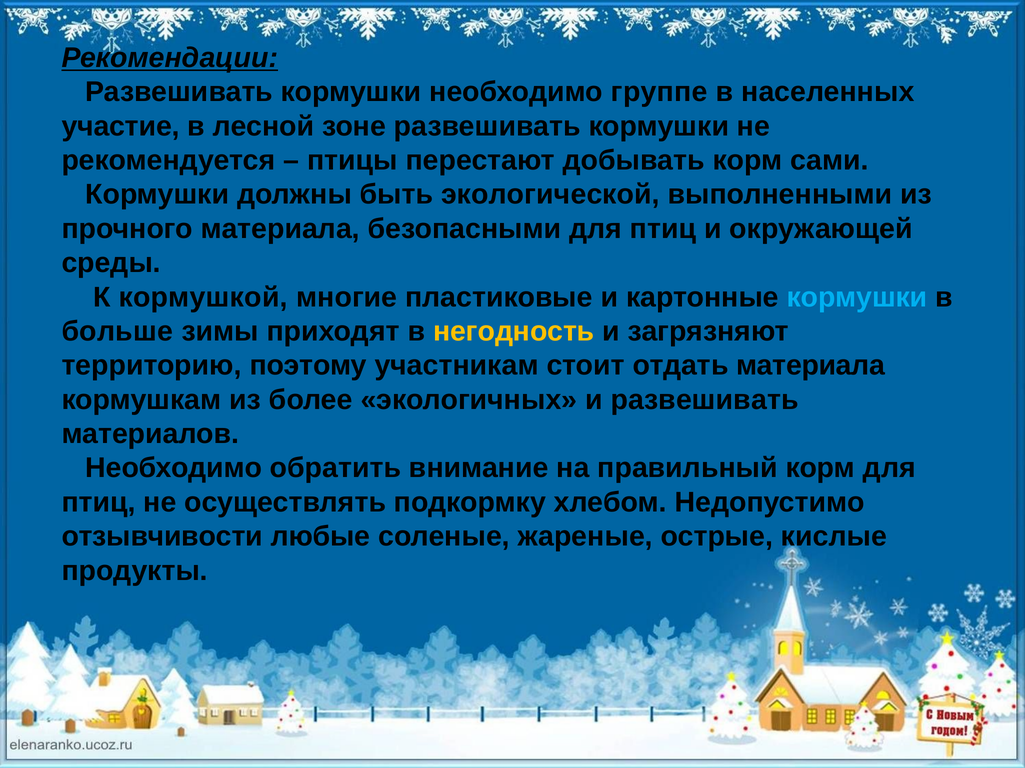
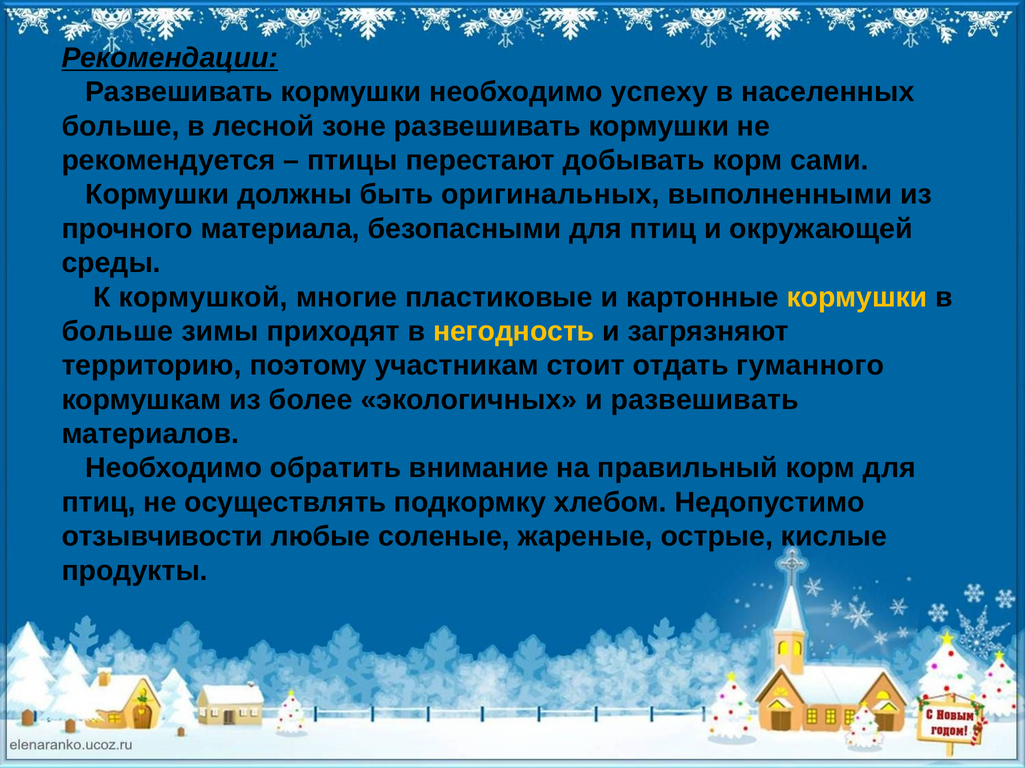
группе: группе -> успеху (659, 92)
участие: участие -> больше (121, 126)
экологической: экологической -> оригинальных (550, 195)
кормушки colour: light blue -> yellow (857, 297)
отдать материала: материала -> гуманного (810, 366)
